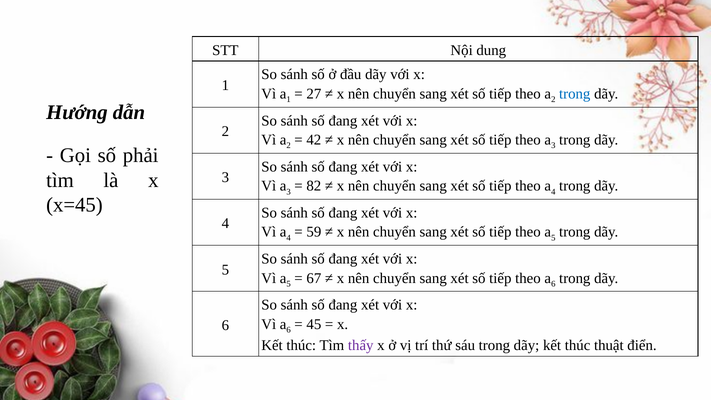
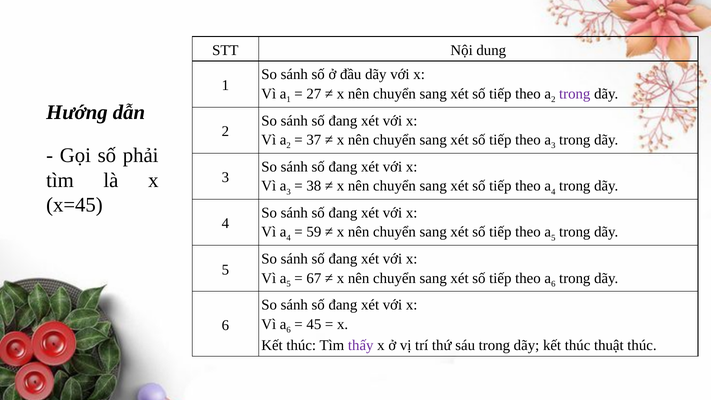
trong colour: blue -> purple (575, 94)
42: 42 -> 37 (314, 140)
82: 82 -> 38 (314, 186)
thuật điển: điển -> thúc (642, 345)
